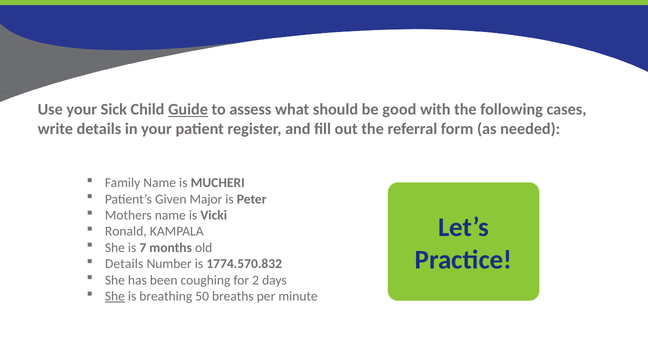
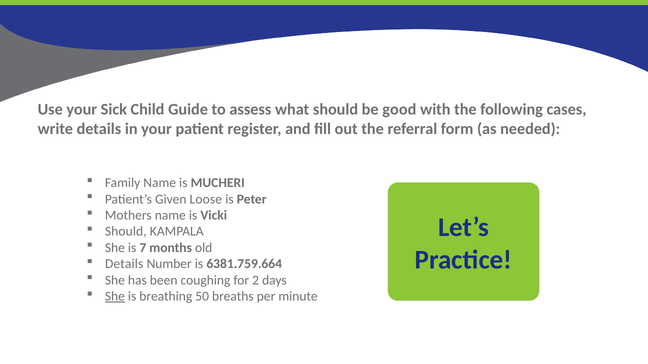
Guide underline: present -> none (188, 110)
Major: Major -> Loose (206, 199)
Ronald: Ronald -> Should (126, 232)
1774.570.832: 1774.570.832 -> 6381.759.664 (244, 264)
